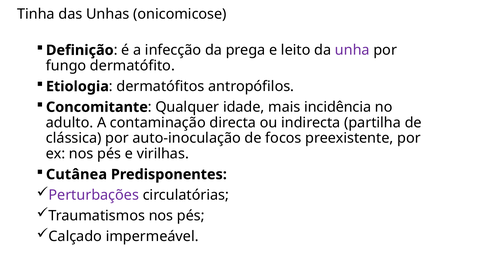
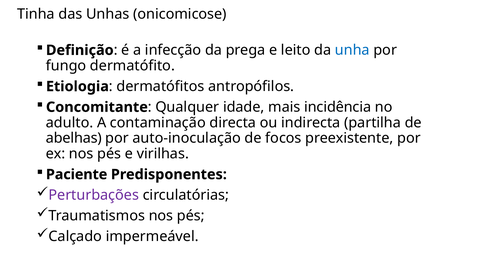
unha colour: purple -> blue (352, 50)
clássica: clássica -> abelhas (74, 138)
Cutânea: Cutânea -> Paciente (77, 175)
